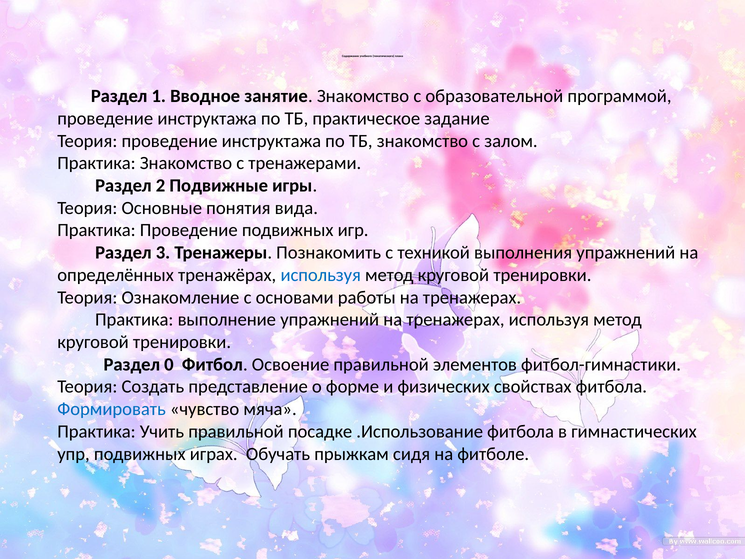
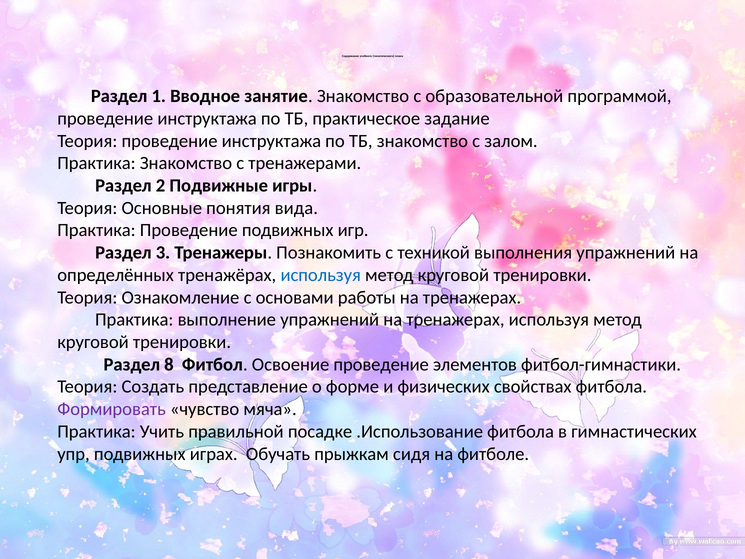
0: 0 -> 8 (169, 364)
Освоение правильной: правильной -> проведение (381, 364)
Формировать colour: blue -> purple (112, 409)
